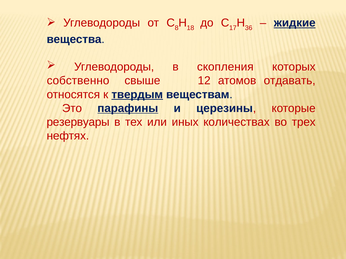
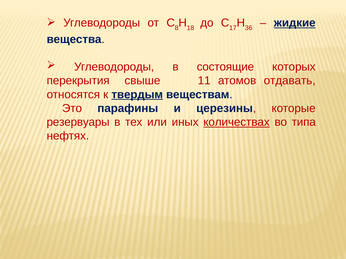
скопления: скопления -> состоящие (225, 67)
собственно: собственно -> перекрытия (78, 81)
12: 12 -> 11 (204, 81)
парафины underline: present -> none (128, 108)
количествах underline: none -> present (237, 122)
трех: трех -> типа (304, 122)
